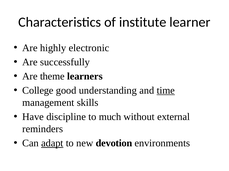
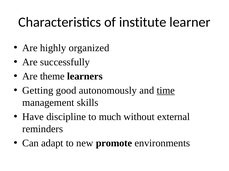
electronic: electronic -> organized (89, 48)
College: College -> Getting (38, 91)
understanding: understanding -> autonomously (108, 91)
adapt underline: present -> none (52, 144)
devotion: devotion -> promote (114, 144)
